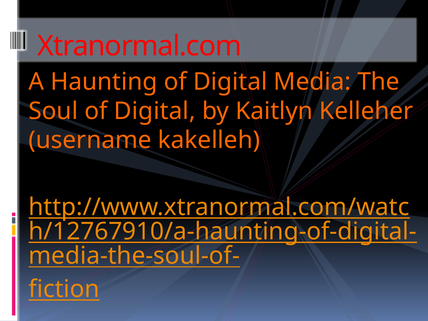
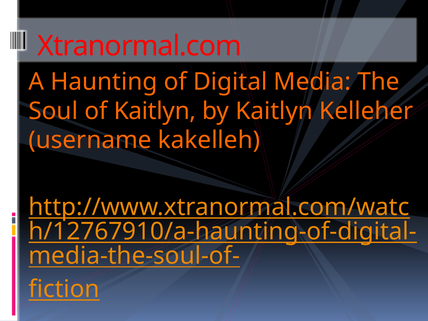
Soul of Digital: Digital -> Kaitlyn (155, 111)
